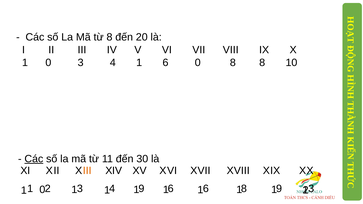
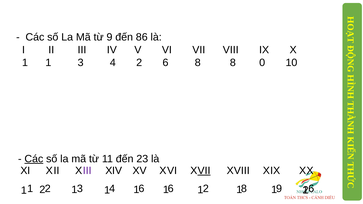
từ 8: 8 -> 9 (109, 37)
20: 20 -> 86 (142, 37)
0: 0 -> 1 (48, 63)
4 1: 1 -> 2 (139, 63)
6 0: 0 -> 8 (198, 63)
8 8: 8 -> 0 (262, 63)
30: 30 -> 23 (142, 159)
III colour: orange -> purple (87, 171)
VII underline: none -> present (204, 171)
4 9: 9 -> 6 (141, 189)
6 6: 6 -> 2 (206, 189)
9 3: 3 -> 6 (311, 189)
0: 0 -> 2 (42, 190)
